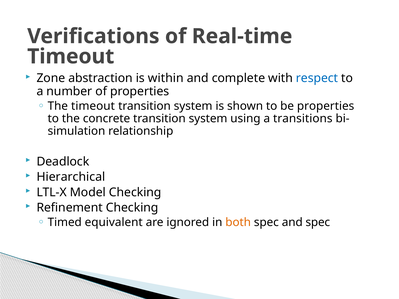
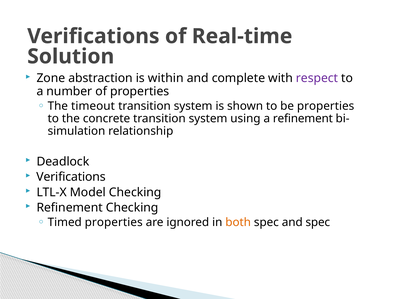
Timeout: Timeout -> Solution (71, 56)
respect colour: blue -> purple (317, 78)
a transitions: transitions -> refinement (303, 119)
Hierarchical: Hierarchical -> Verifications (71, 177)
Timed equivalent: equivalent -> properties (114, 222)
